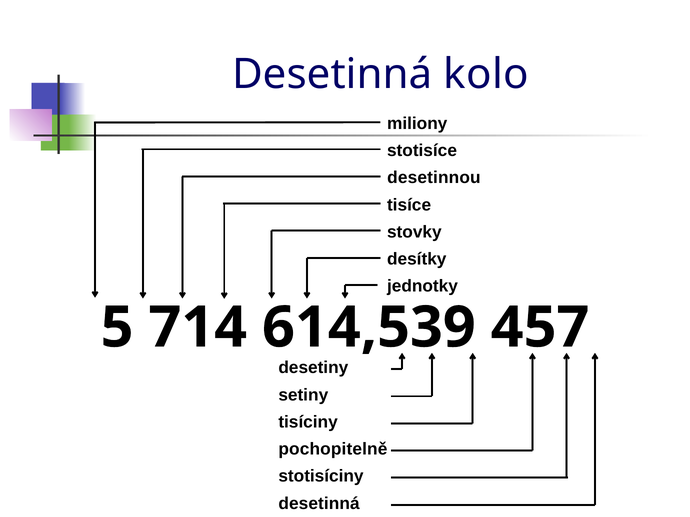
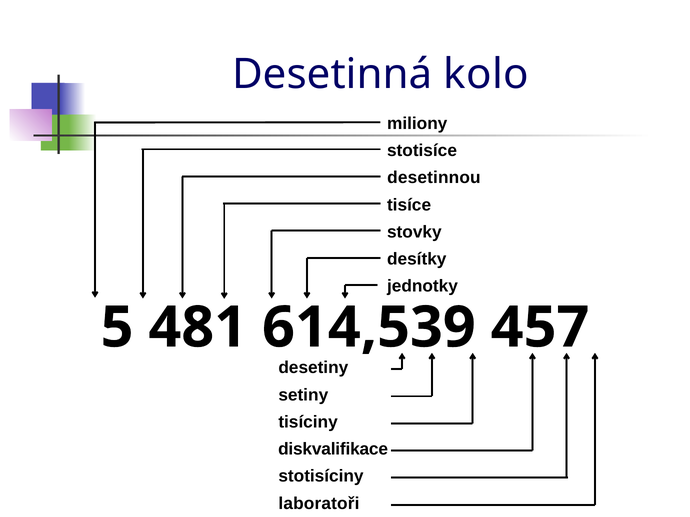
714: 714 -> 481 (198, 328)
pochopitelně: pochopitelně -> diskvalifikace (333, 450)
desetinná: desetinná -> laboratoři (319, 504)
